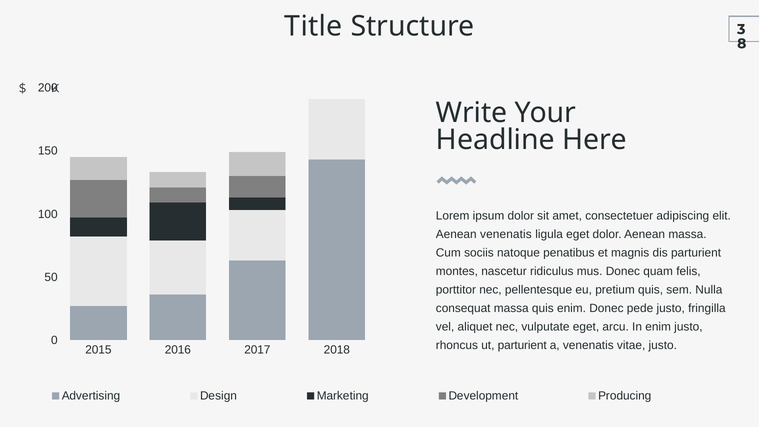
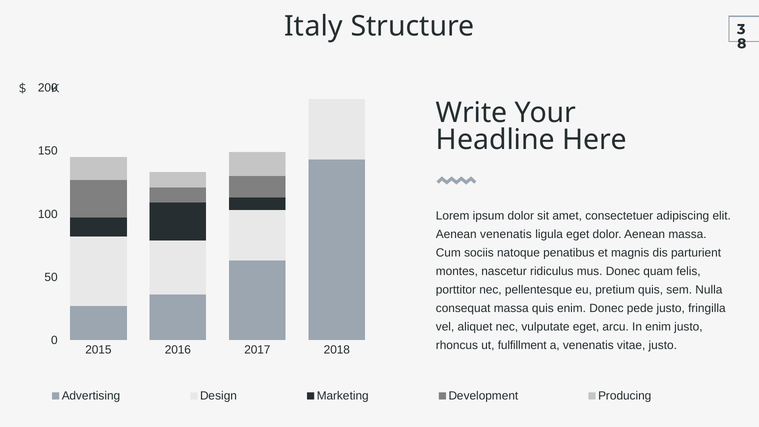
Title: Title -> Italy (313, 26)
ut parturient: parturient -> fulfillment (522, 345)
